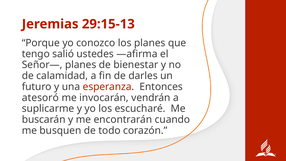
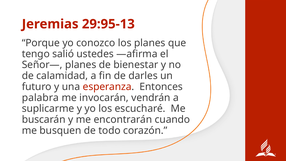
29:15-13: 29:15-13 -> 29:95-13 (108, 24)
atesoró: atesoró -> palabra (40, 98)
